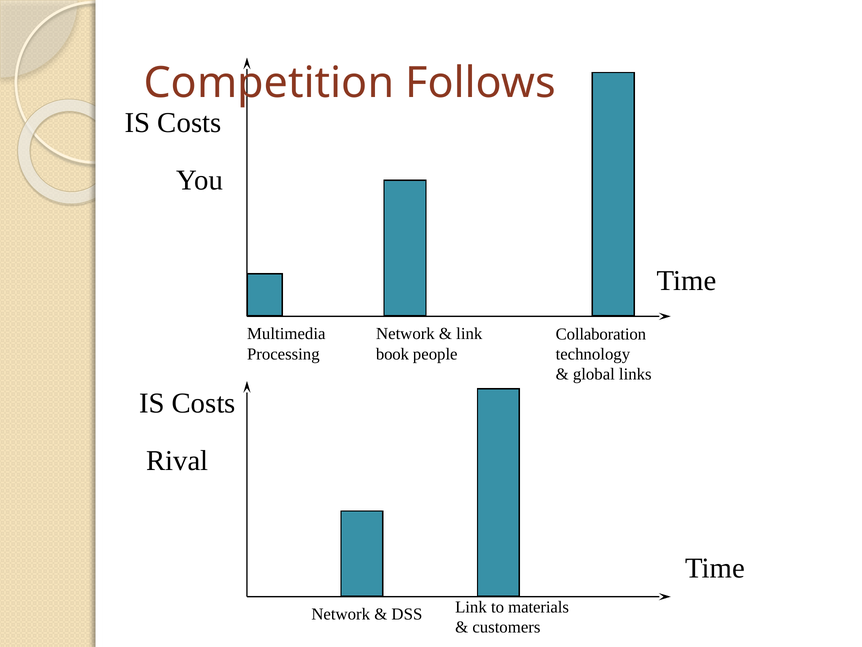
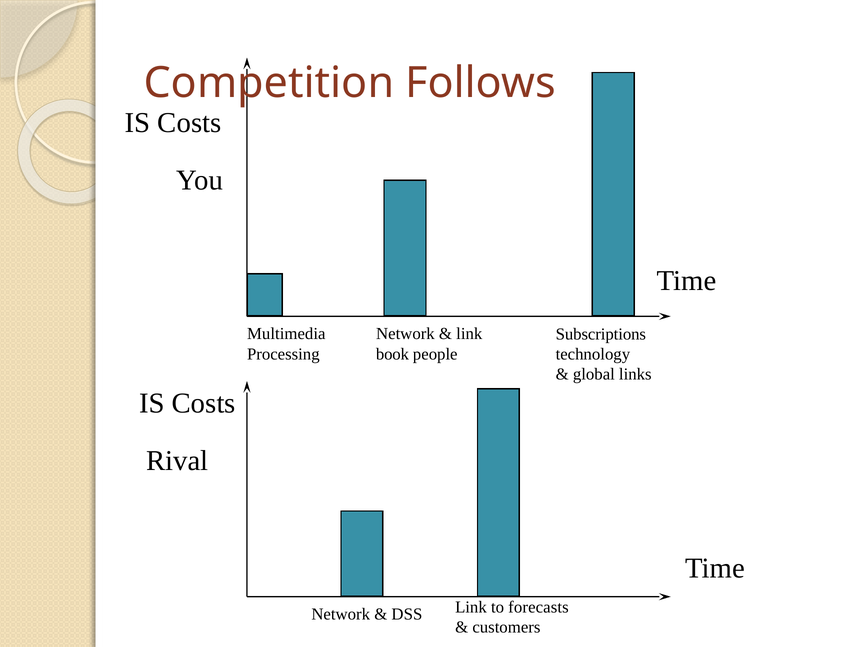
Collaboration: Collaboration -> Subscriptions (601, 334)
materials: materials -> forecasts (538, 607)
